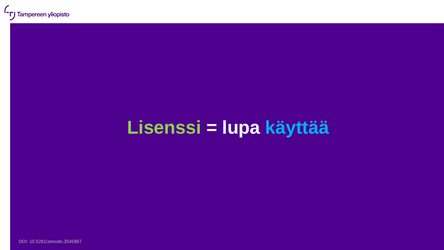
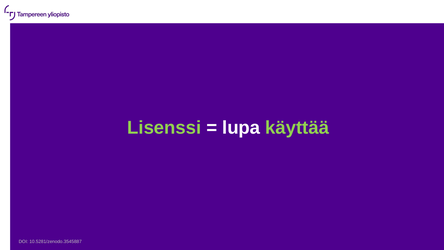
käyttää colour: light blue -> light green (297, 128)
